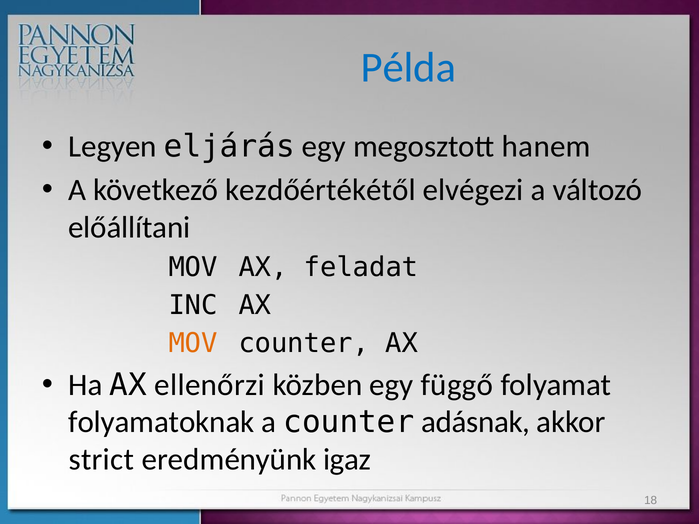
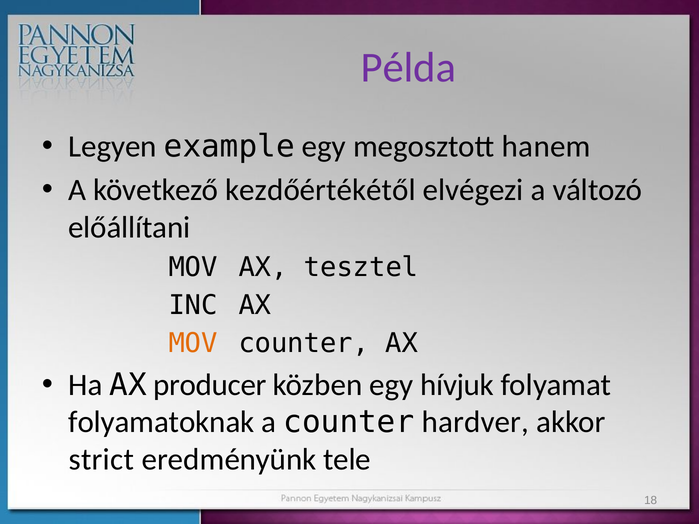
Példa colour: blue -> purple (409, 68)
eljárás: eljárás -> example (229, 147)
feladat: feladat -> tesztel (361, 268)
ellenőrzi: ellenőrzi -> producer (210, 385)
függő: függő -> hívjuk (457, 385)
adásnak: adásnak -> hardver (475, 422)
igaz: igaz -> tele (347, 460)
